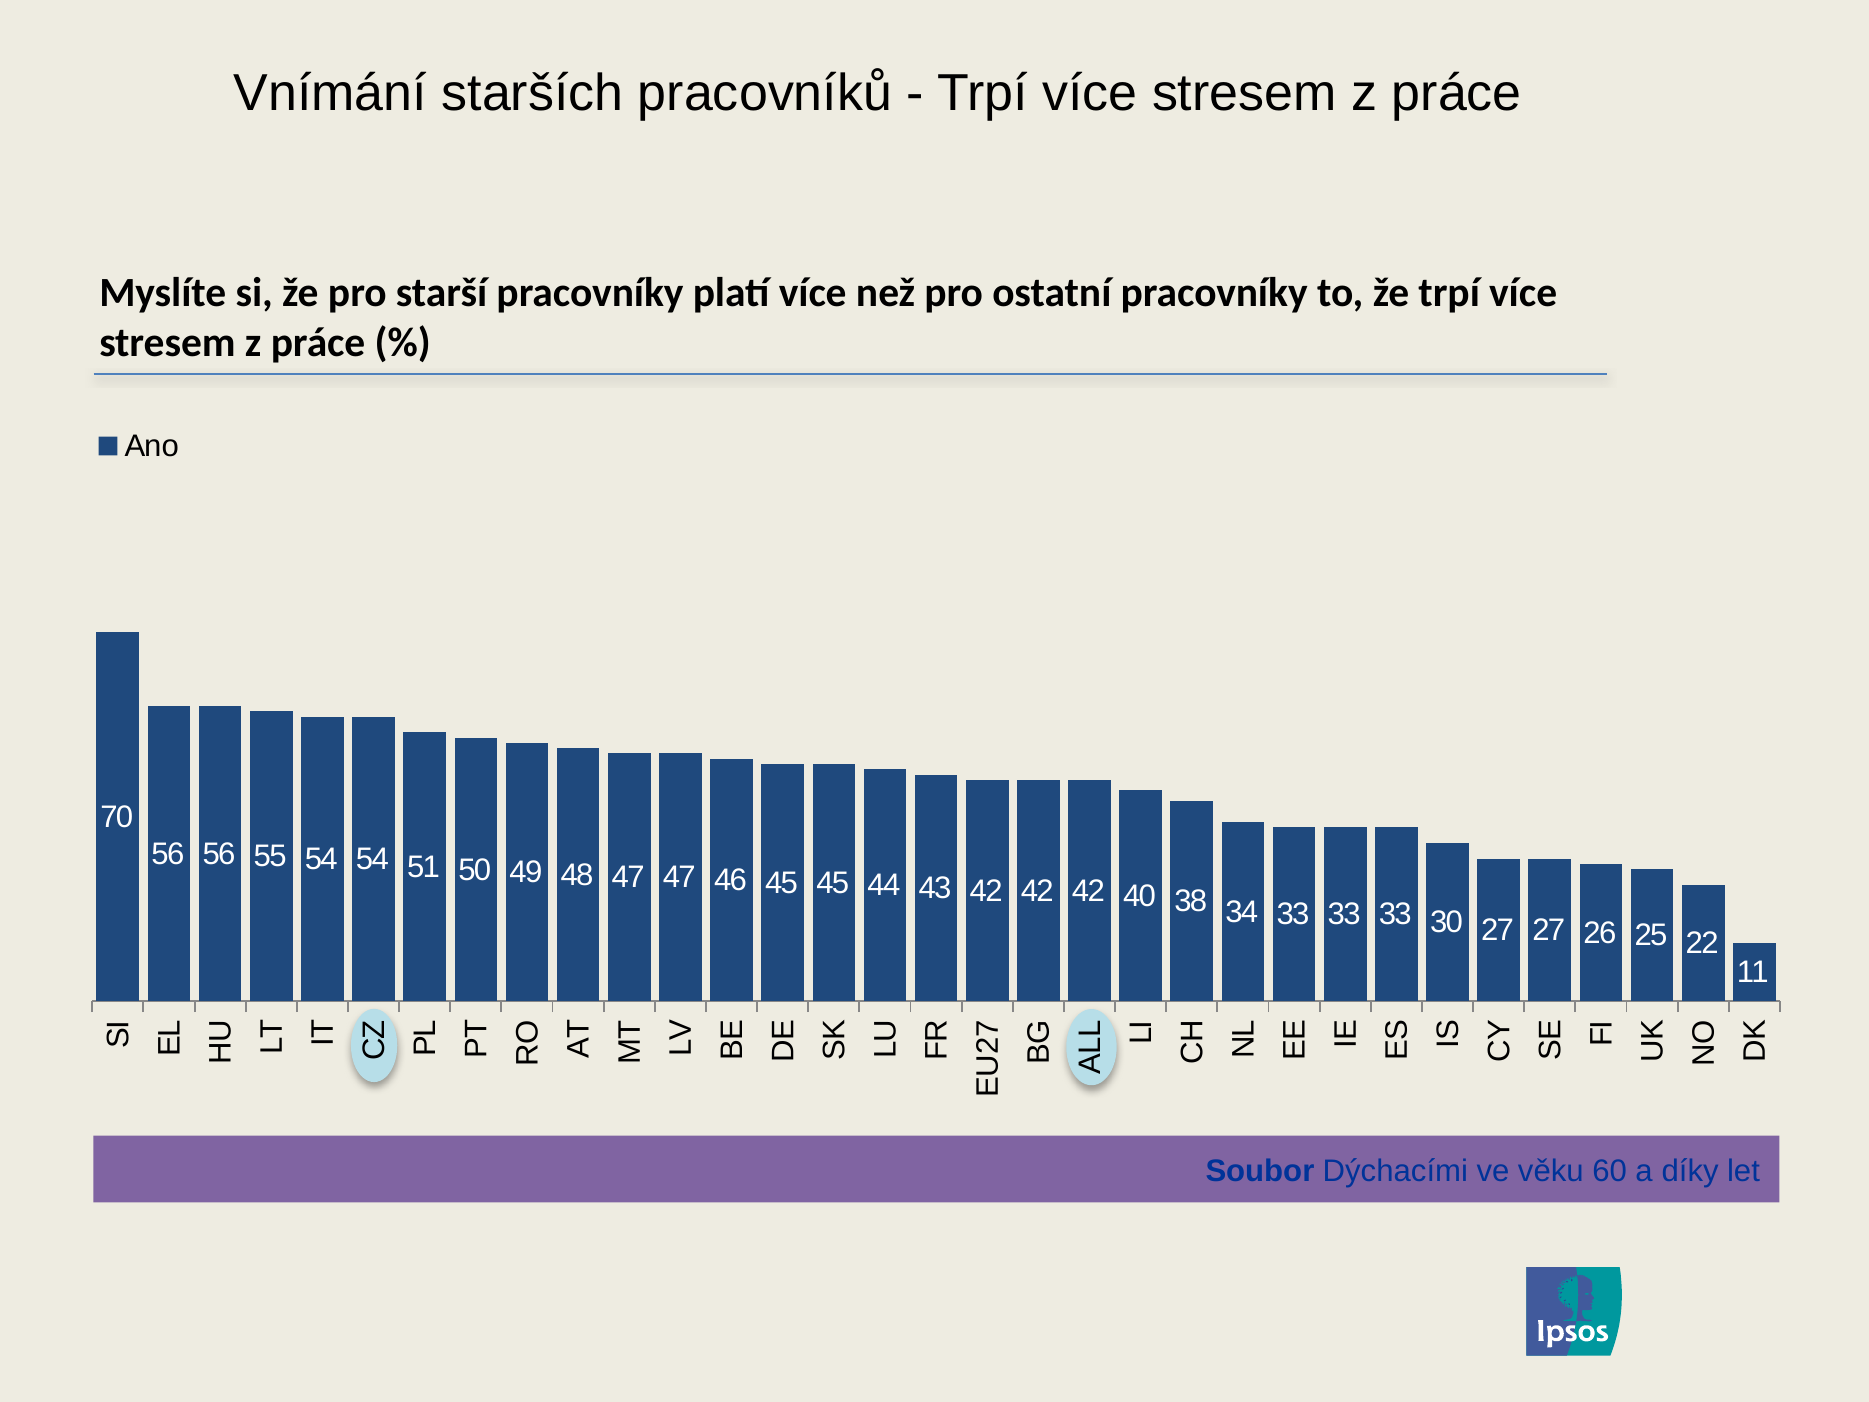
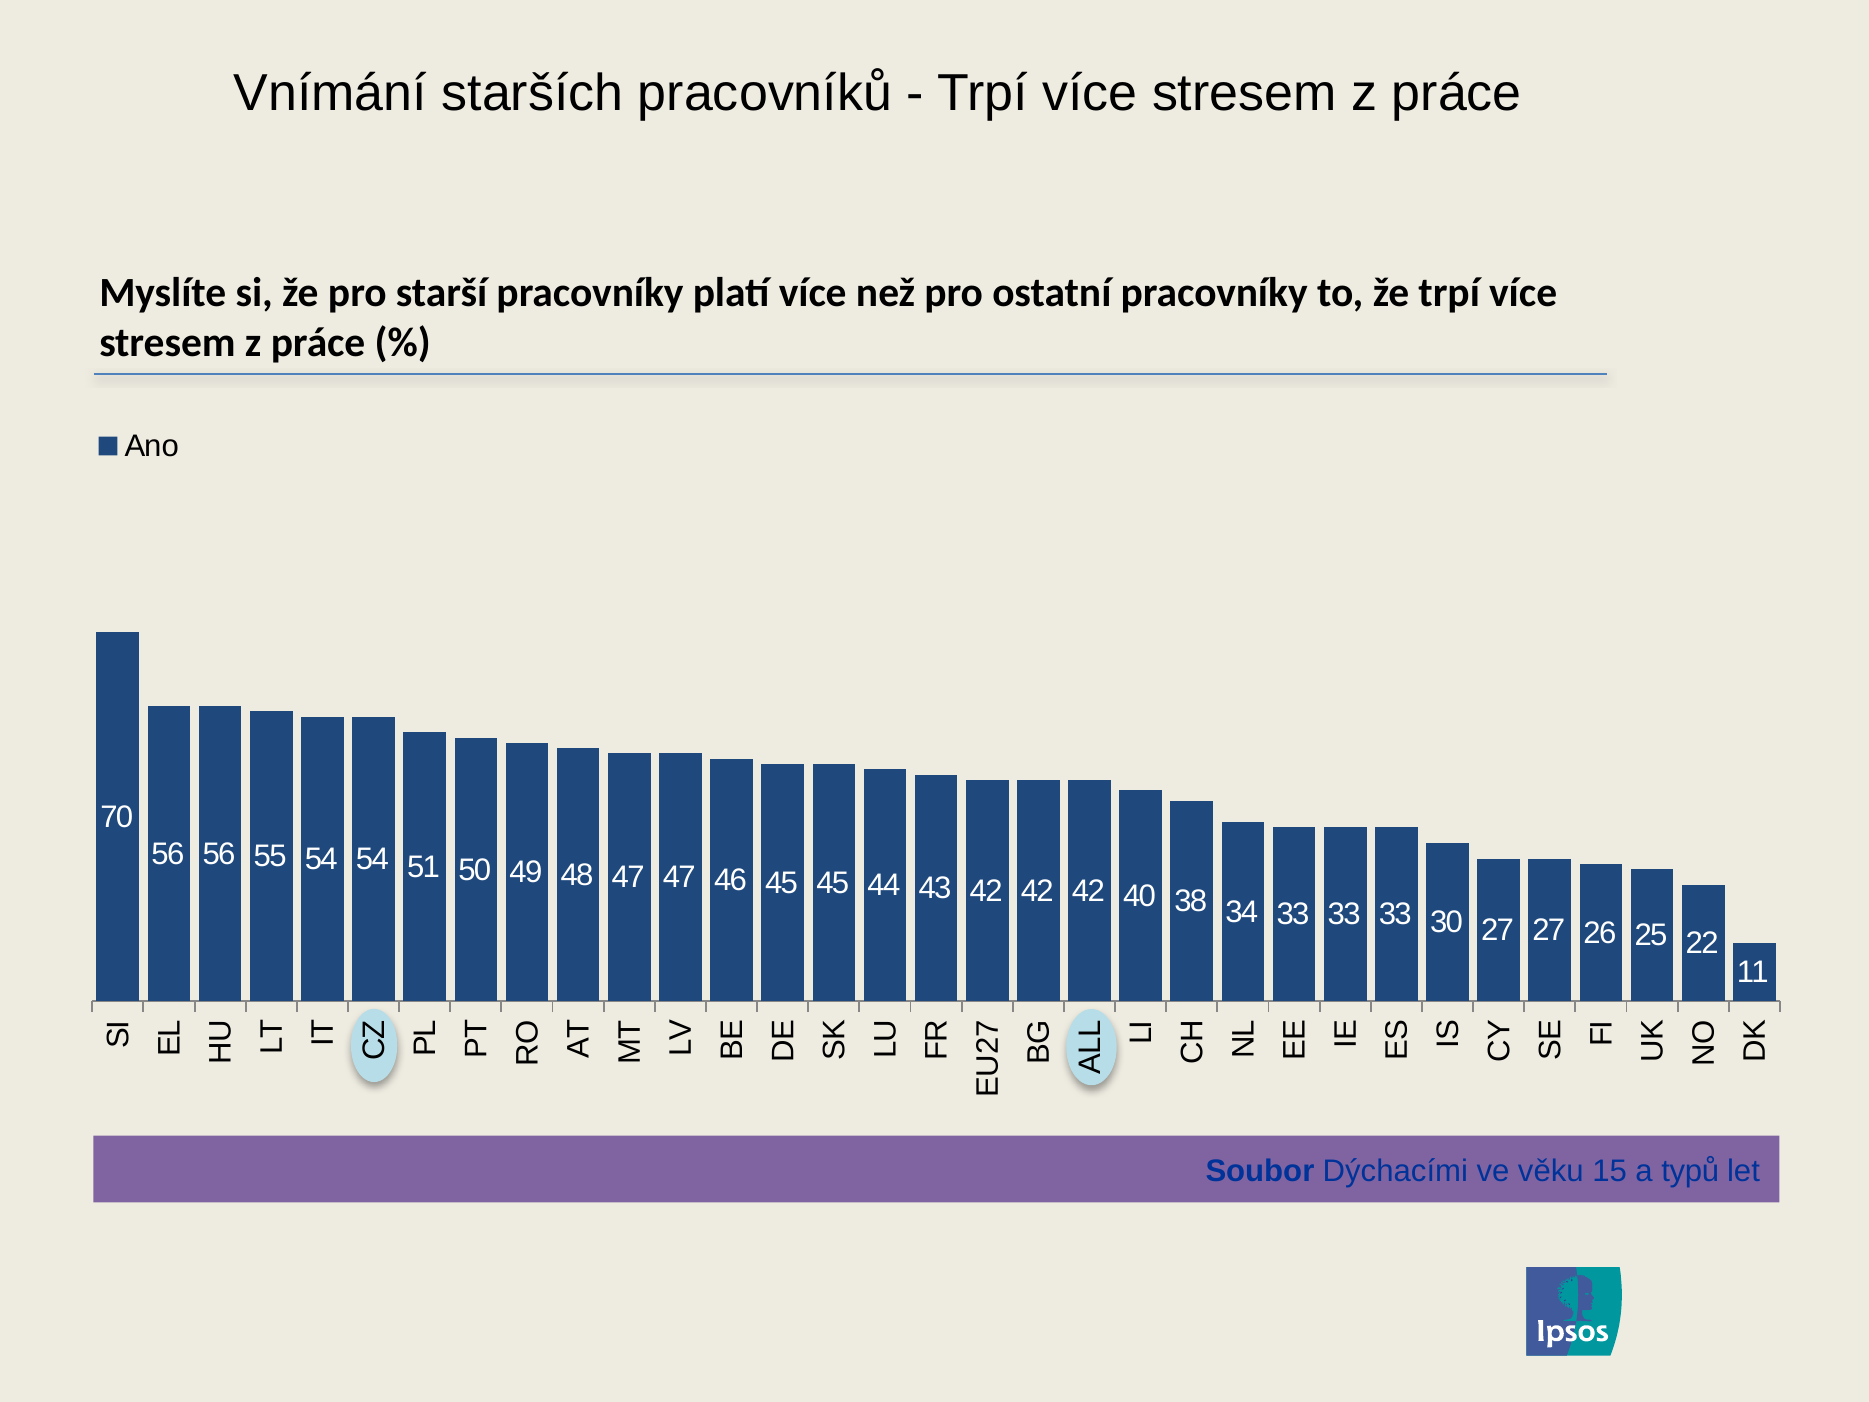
60: 60 -> 15 (1610, 1171)
díky: díky -> typů (1690, 1171)
